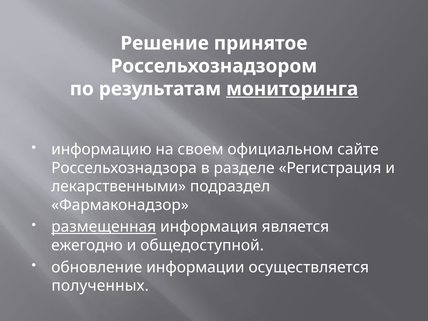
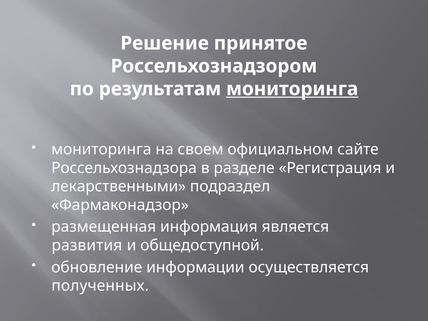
информацию: информацию -> мониторинга (101, 149)
размещенная underline: present -> none (104, 227)
ежегодно: ежегодно -> развития (87, 245)
